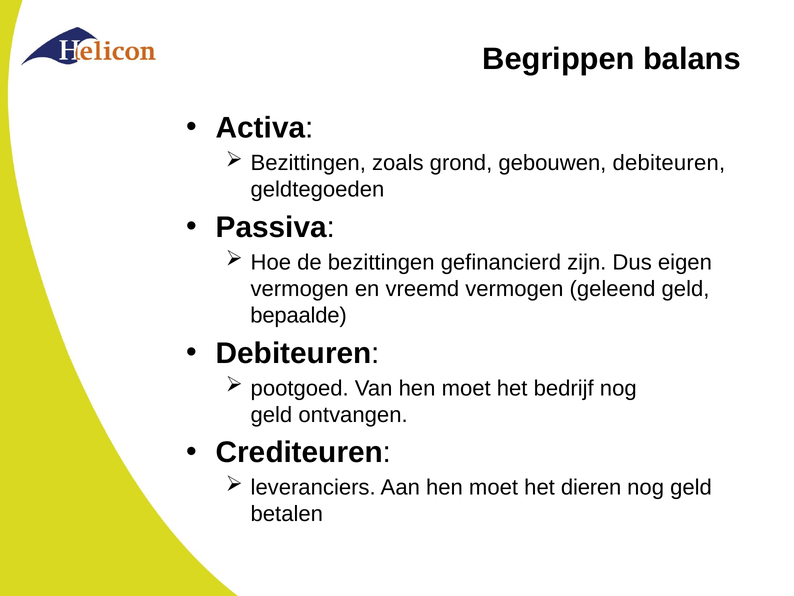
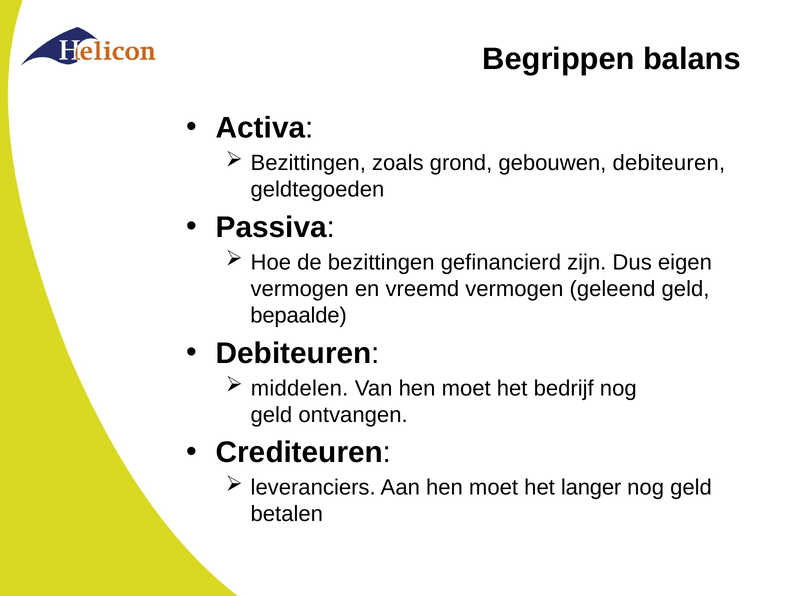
pootgoed: pootgoed -> middelen (300, 388)
dieren: dieren -> langer (591, 487)
